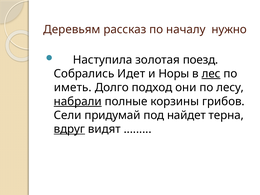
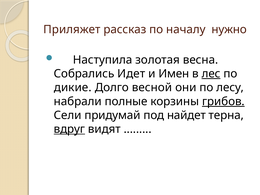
Деревьям: Деревьям -> Приляжет (72, 29)
поезд: поезд -> весна (201, 60)
Норы: Норы -> Имен (174, 74)
иметь: иметь -> дикие (73, 88)
подход: подход -> весной (152, 88)
набрали underline: present -> none (78, 101)
грибов underline: none -> present (223, 101)
